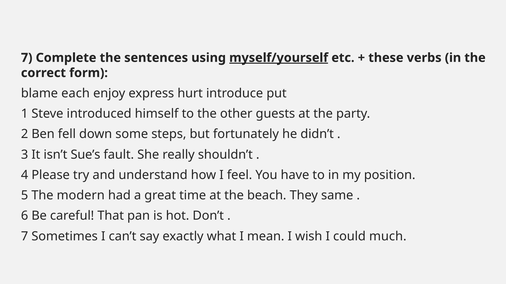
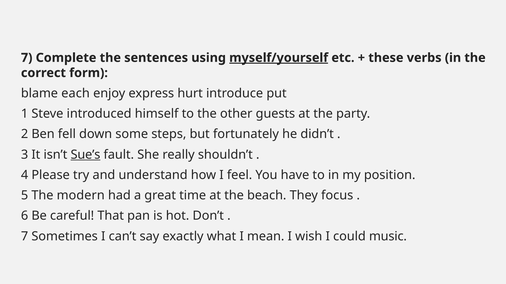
Sue’s underline: none -> present (85, 155)
same: same -> focus (337, 196)
much: much -> music (388, 237)
